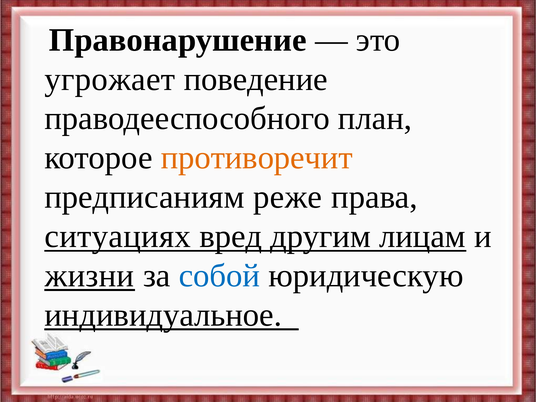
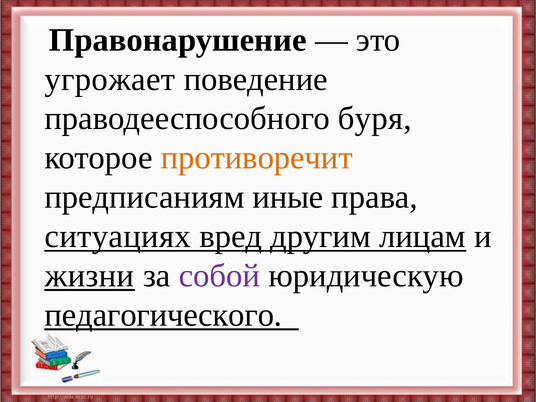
план: план -> буря (375, 118)
реже: реже -> иные (288, 197)
собой colour: blue -> purple (219, 276)
индивидуальное: индивидуальное -> педагогического (163, 315)
